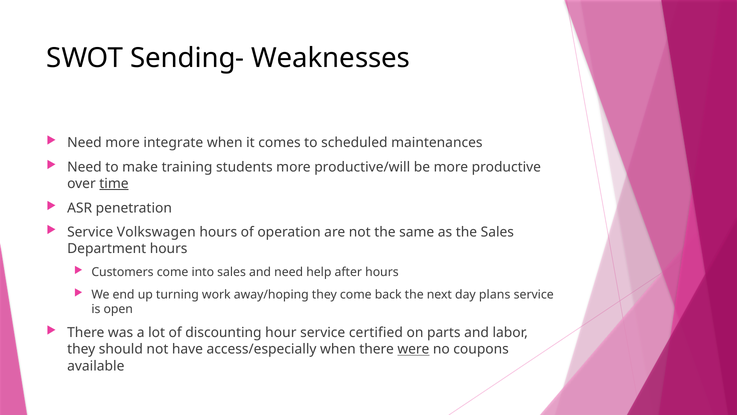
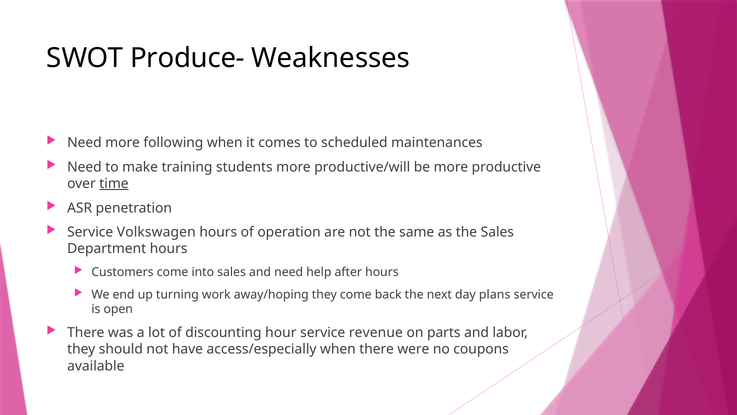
Sending-: Sending- -> Produce- (187, 58)
integrate: integrate -> following (173, 143)
certified: certified -> revenue (376, 332)
were underline: present -> none (413, 349)
